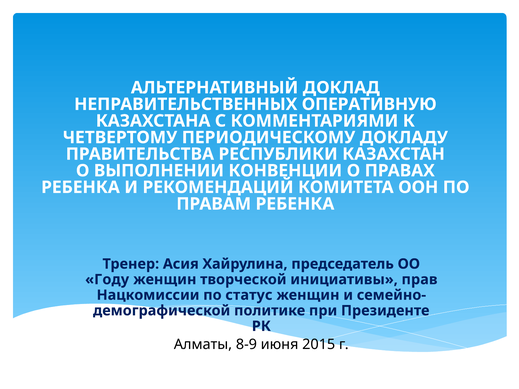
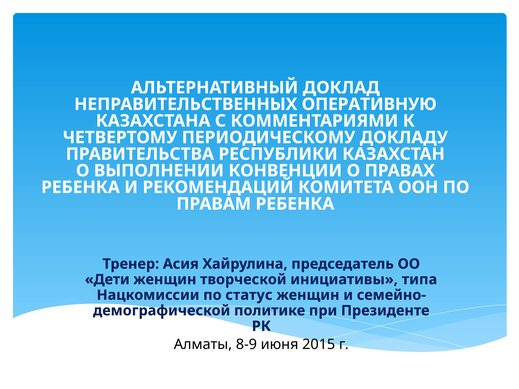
Году: Году -> Дети (107, 280)
прав: прав -> типа (420, 280)
